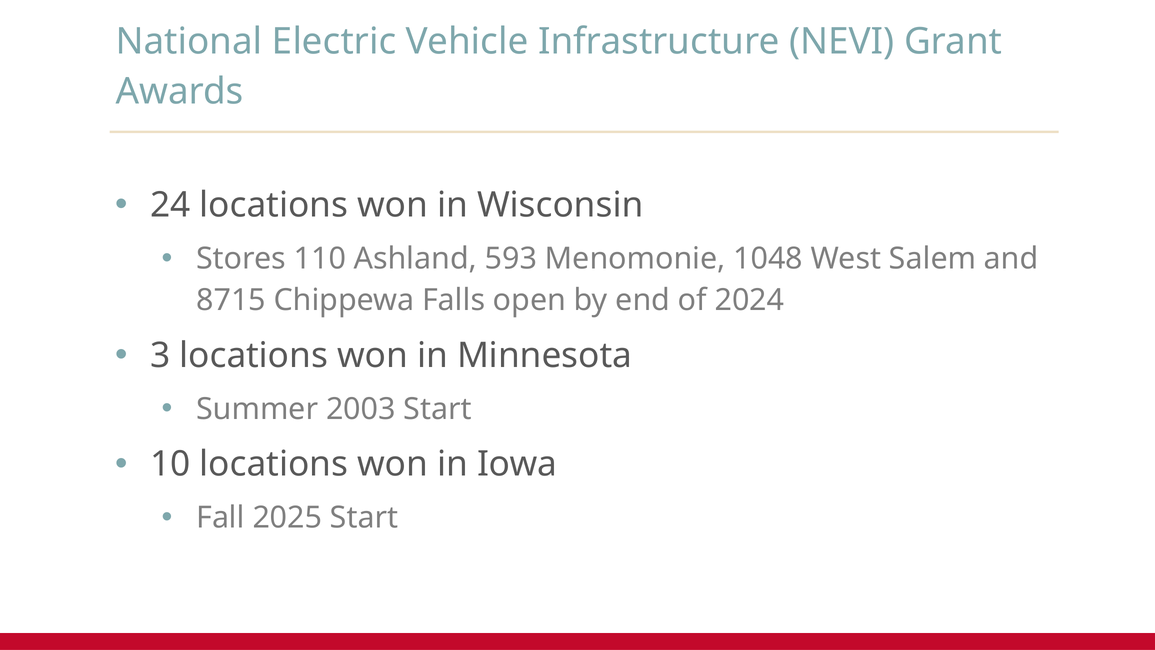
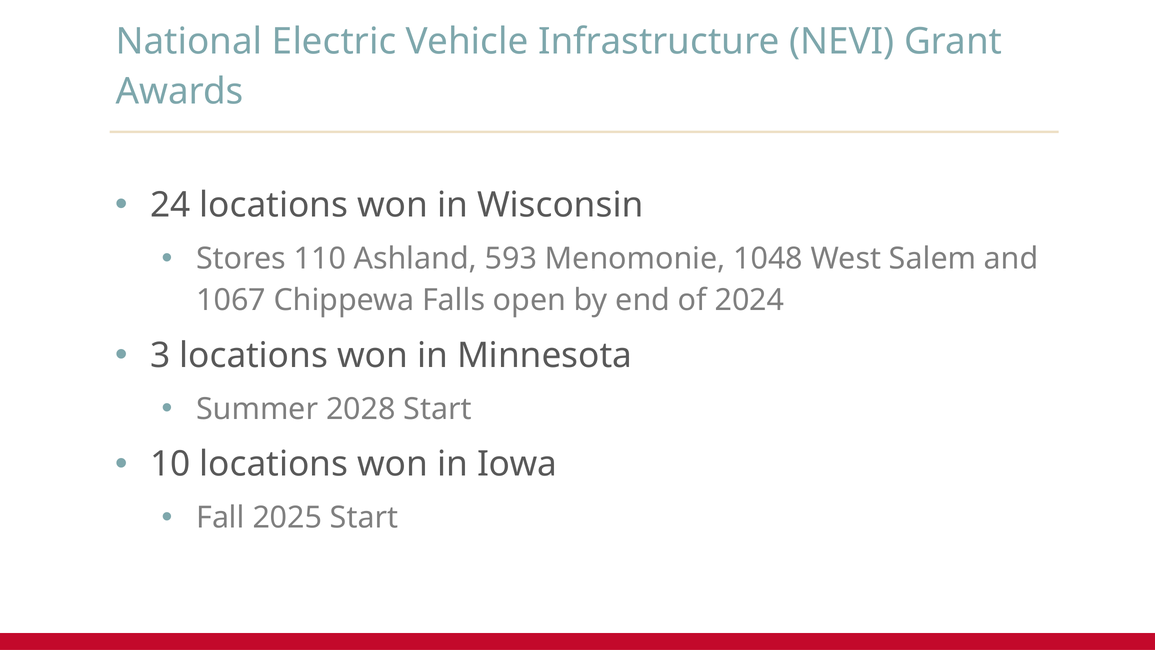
8715: 8715 -> 1067 (231, 300)
2003: 2003 -> 2028 (361, 409)
